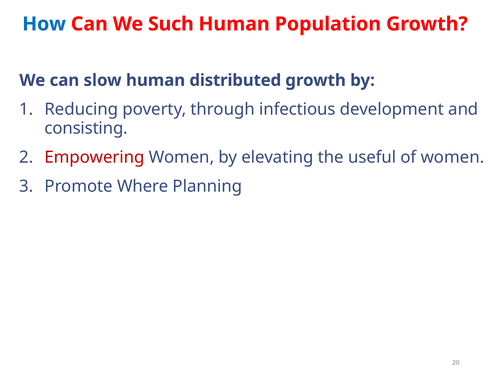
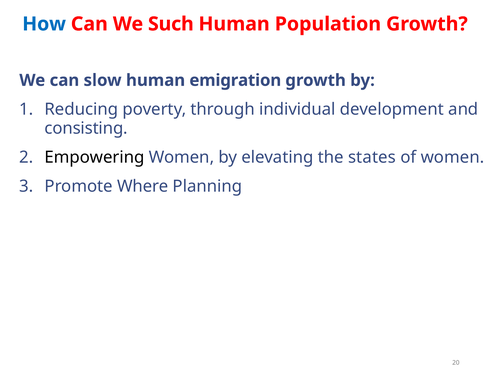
distributed: distributed -> emigration (235, 80)
infectious: infectious -> individual (297, 109)
Empowering colour: red -> black (94, 157)
useful: useful -> states (372, 157)
